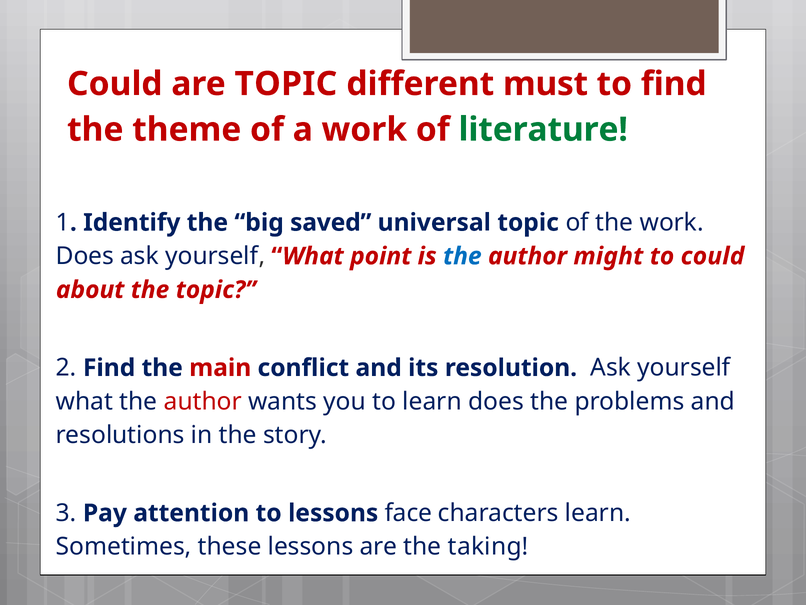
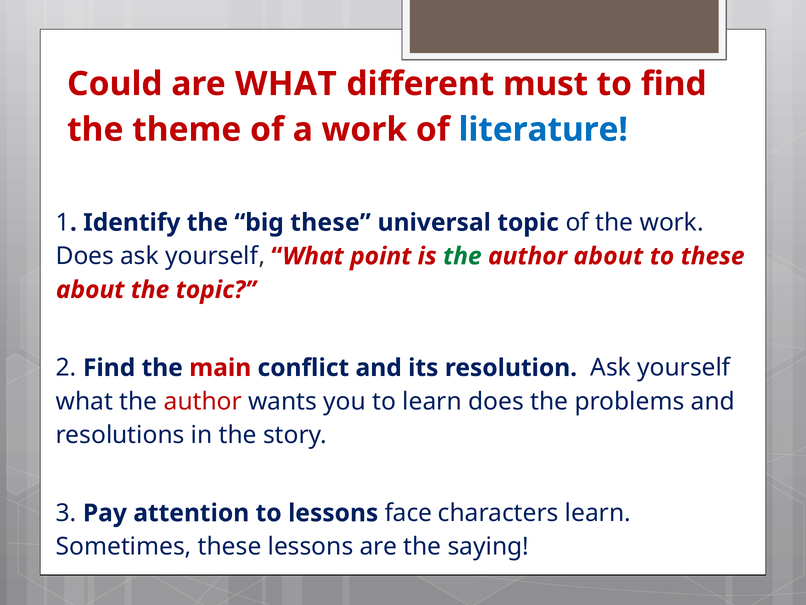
are TOPIC: TOPIC -> WHAT (286, 84)
literature colour: green -> blue (543, 130)
big saved: saved -> these (331, 222)
the colour: blue -> green (462, 256)
author might: might -> about (608, 256)
to could: could -> these (713, 256)
taking: taking -> saying (488, 546)
